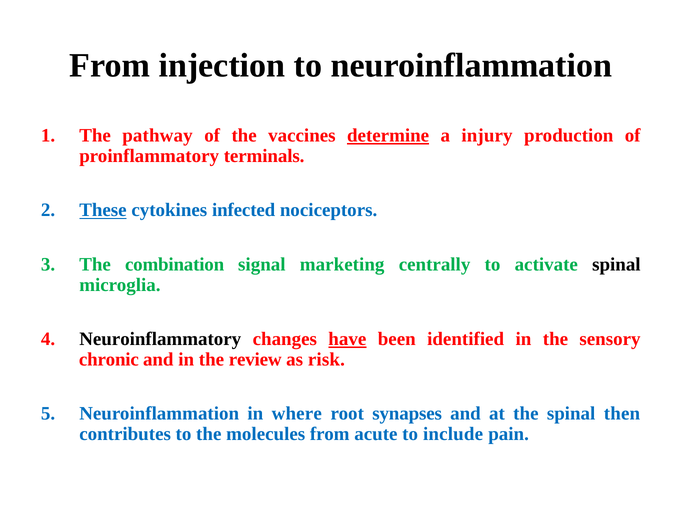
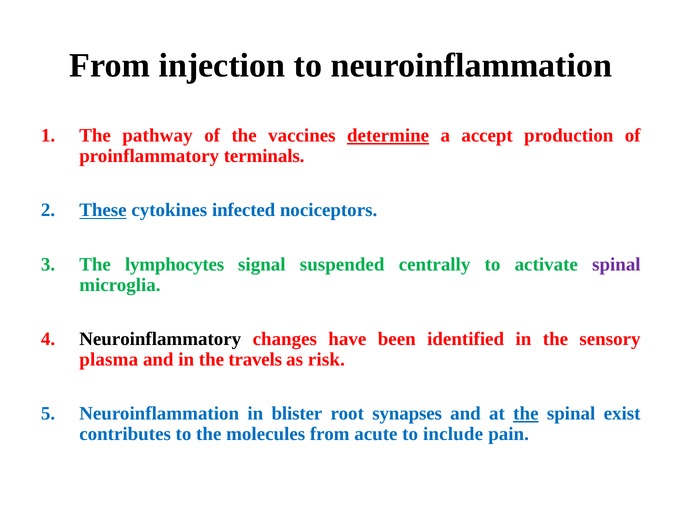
injury: injury -> accept (487, 135)
combination: combination -> lymphocytes (175, 264)
marketing: marketing -> suspended (342, 264)
spinal colour: black -> purple (616, 264)
have underline: present -> none (347, 339)
chronic: chronic -> plasma (109, 359)
review: review -> travels (255, 359)
where: where -> blister (297, 413)
the underline: none -> present (526, 413)
then: then -> exist (622, 413)
